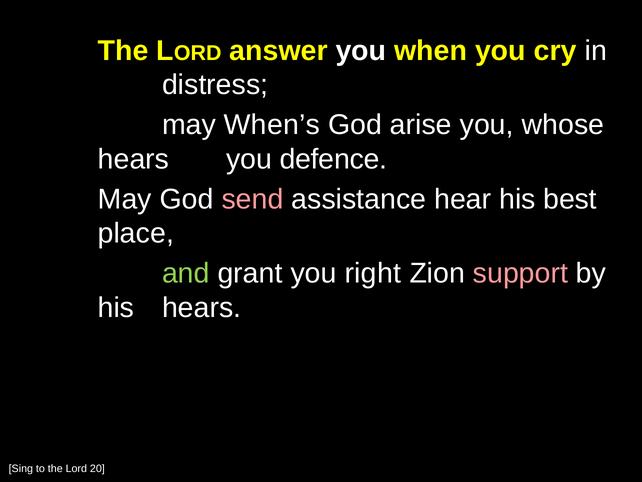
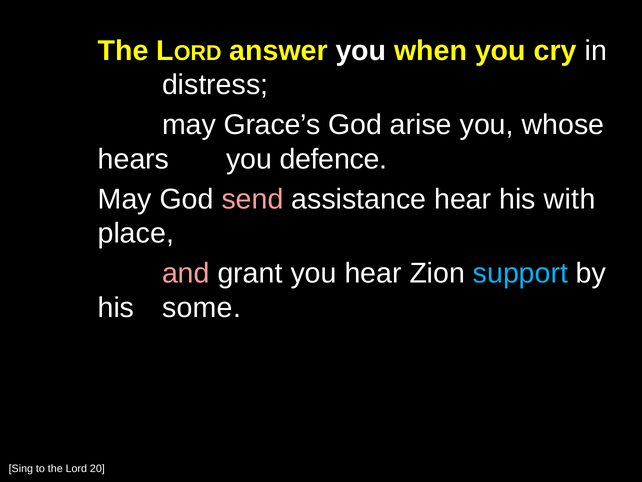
When’s: When’s -> Grace’s (272, 125)
best: best -> with (570, 199)
and colour: light green -> pink (186, 273)
you right: right -> hear (373, 273)
support colour: pink -> light blue (520, 273)
his hears: hears -> some (202, 308)
